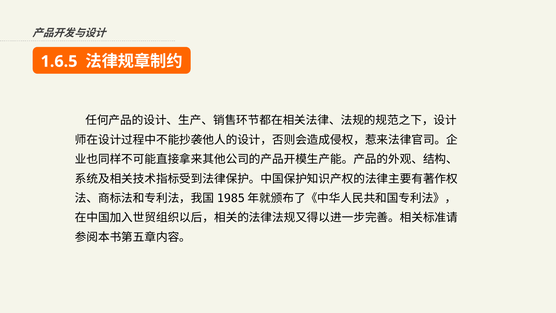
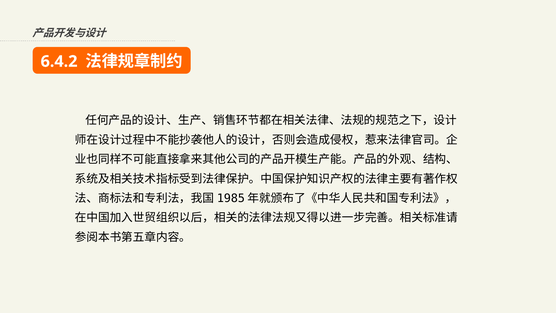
1.6.5: 1.6.5 -> 6.4.2 (59, 61)
